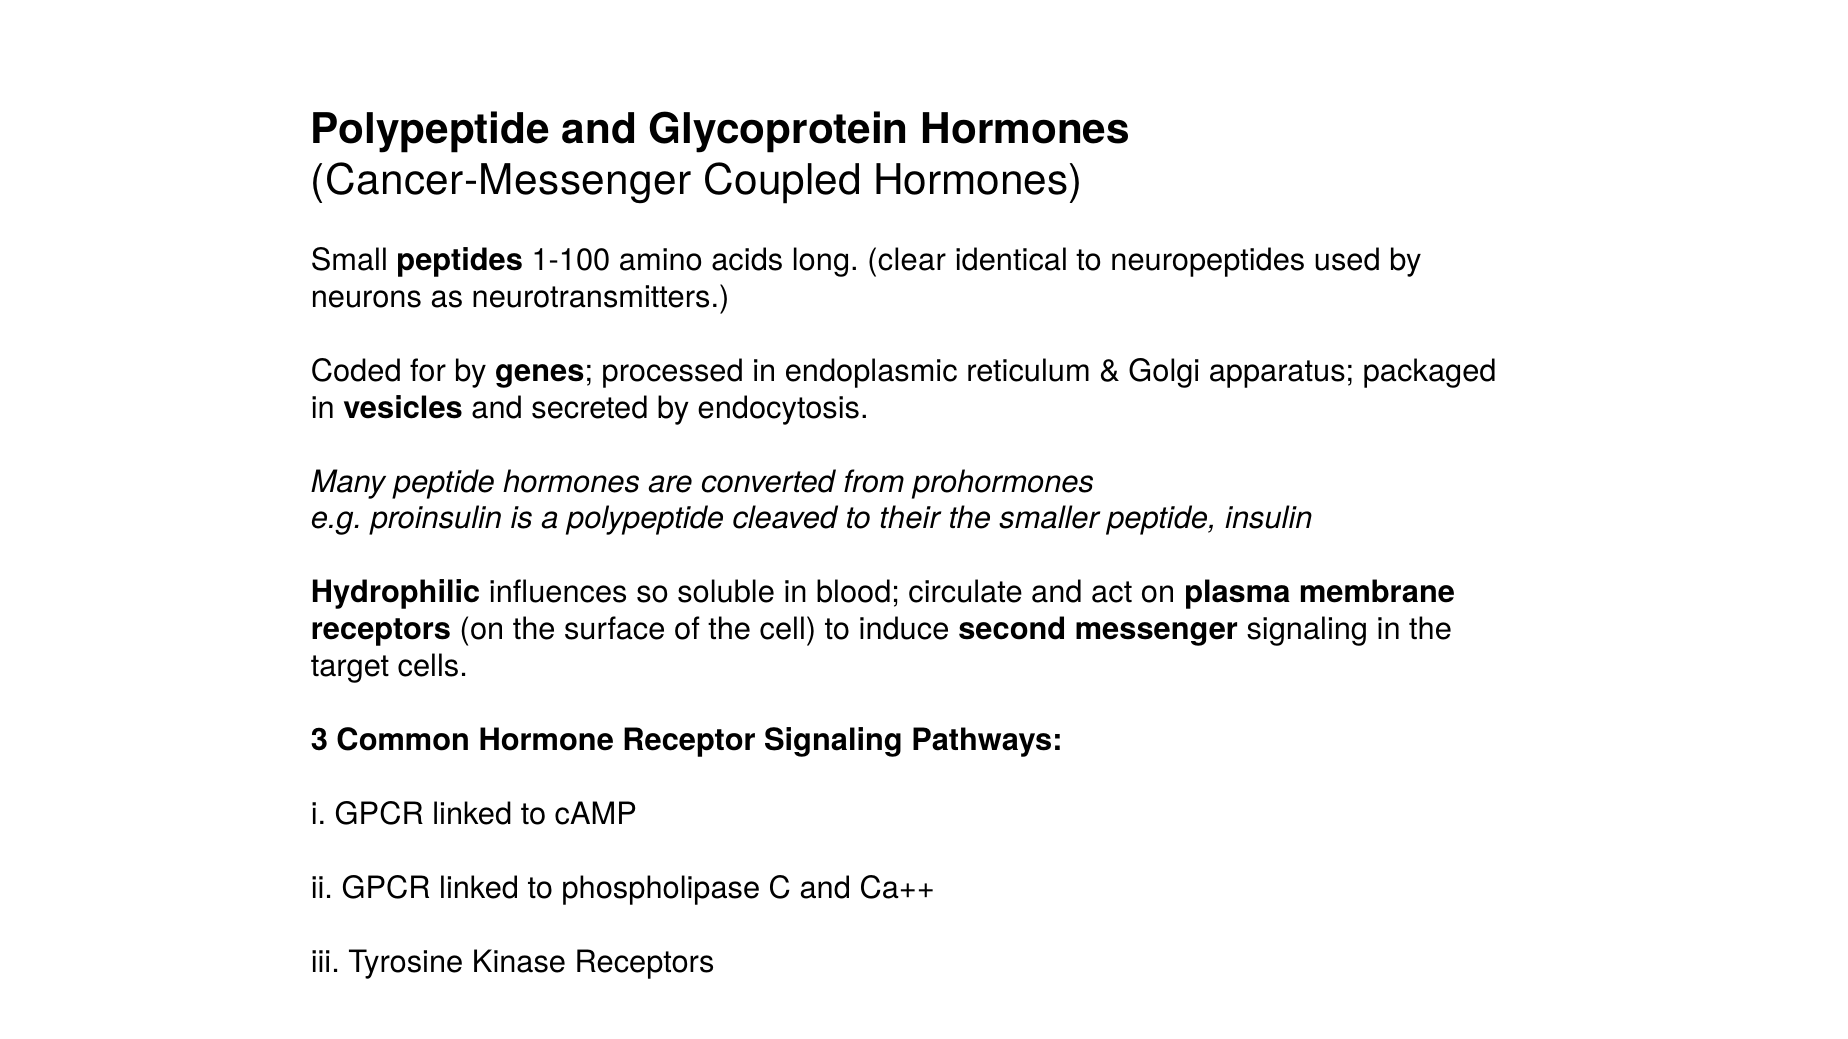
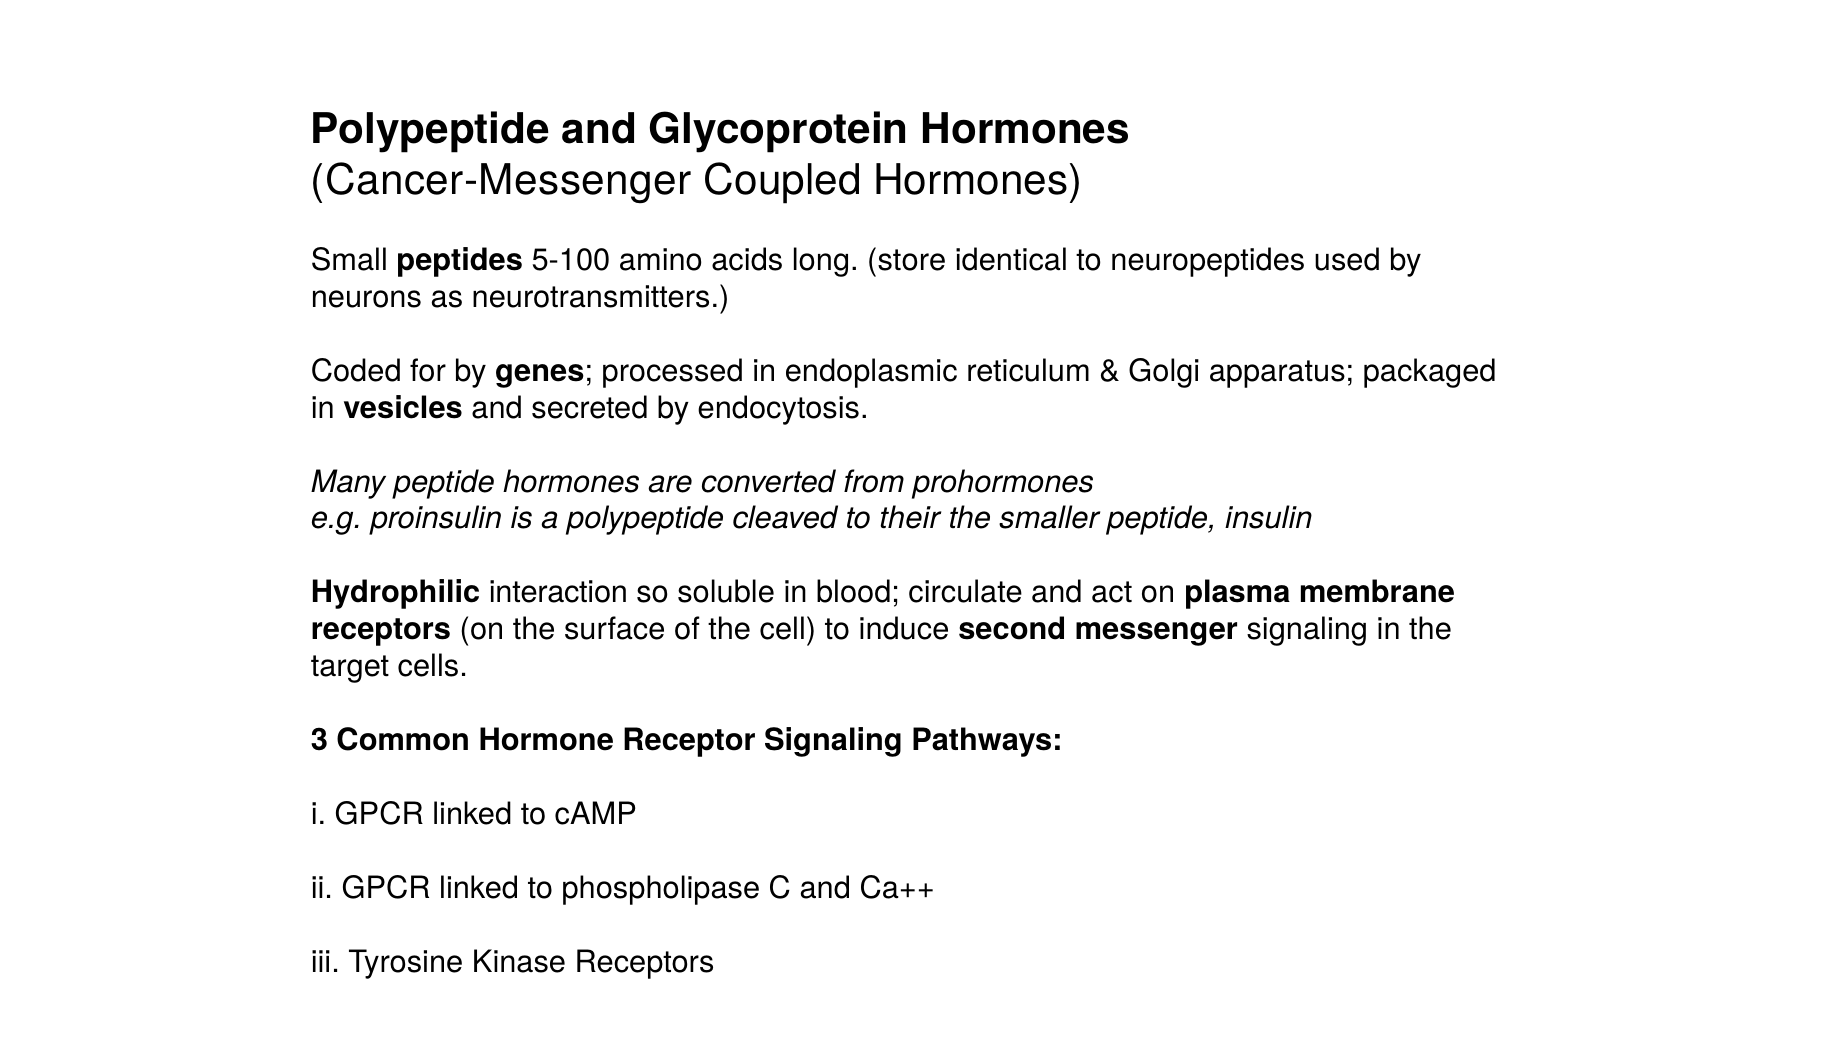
1-100: 1-100 -> 5-100 (571, 260)
clear: clear -> store (907, 260)
influences: influences -> interaction (558, 593)
